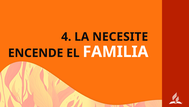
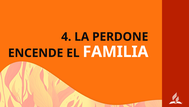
NECESITE: NECESITE -> PERDONE (120, 37)
